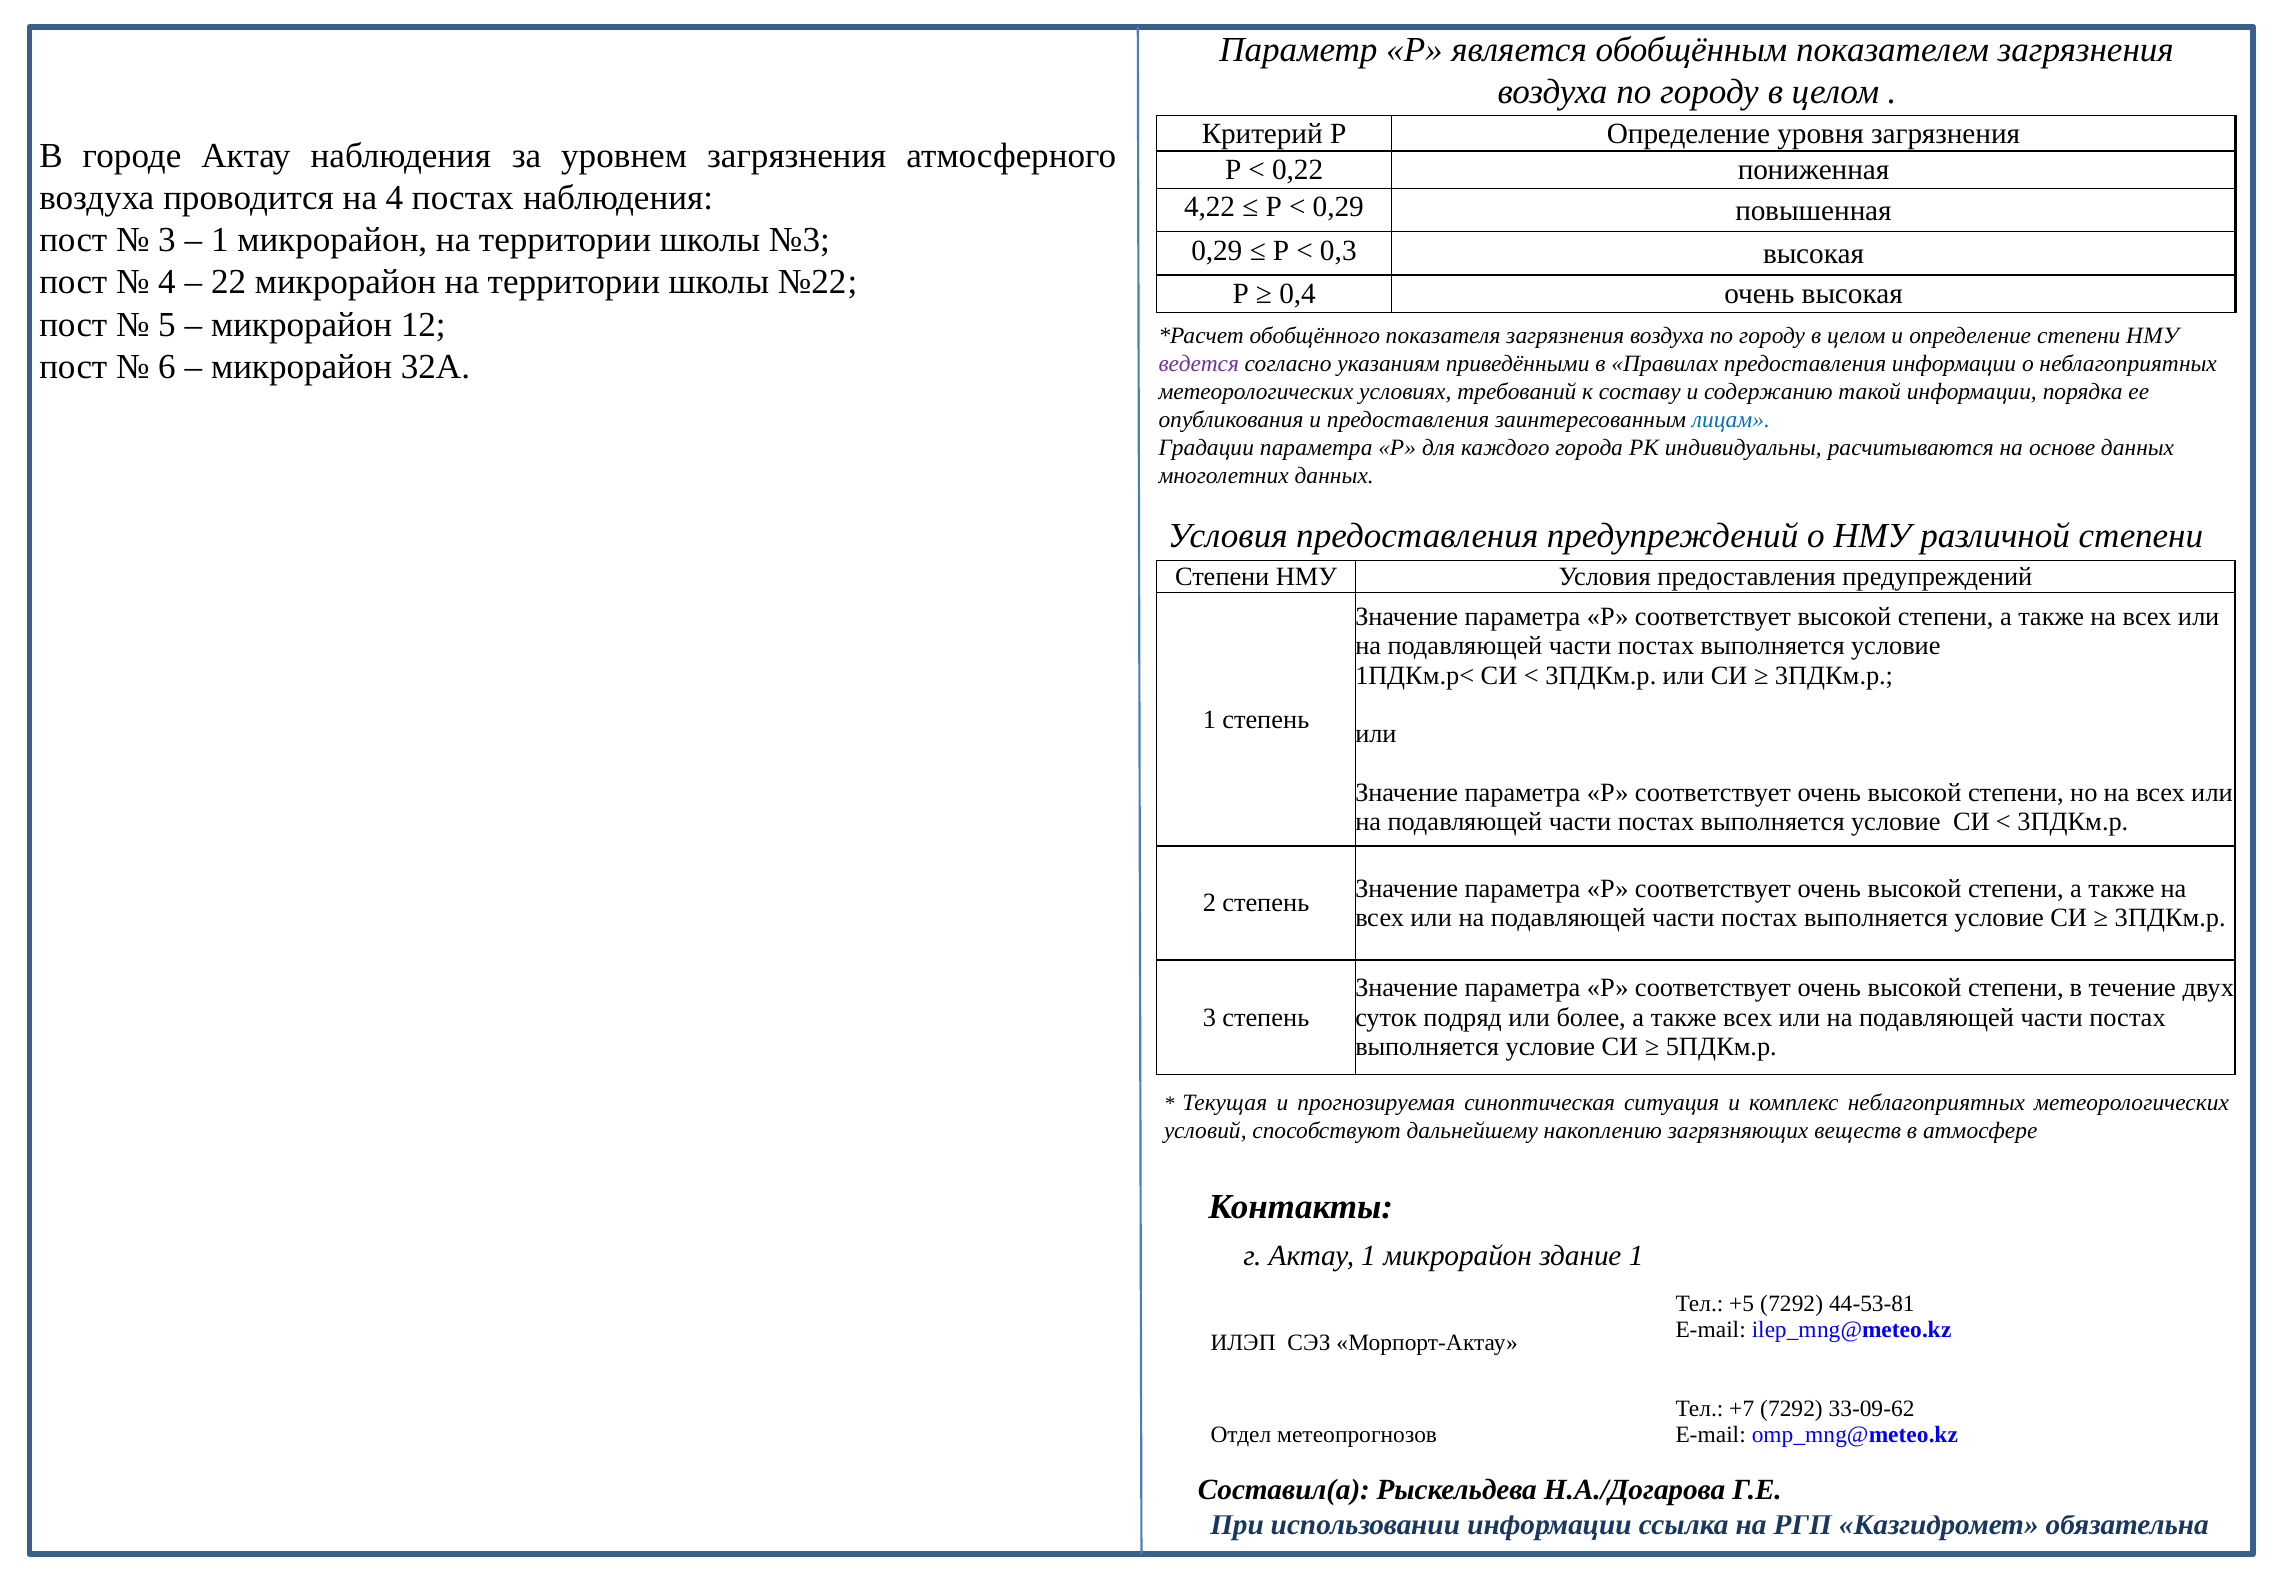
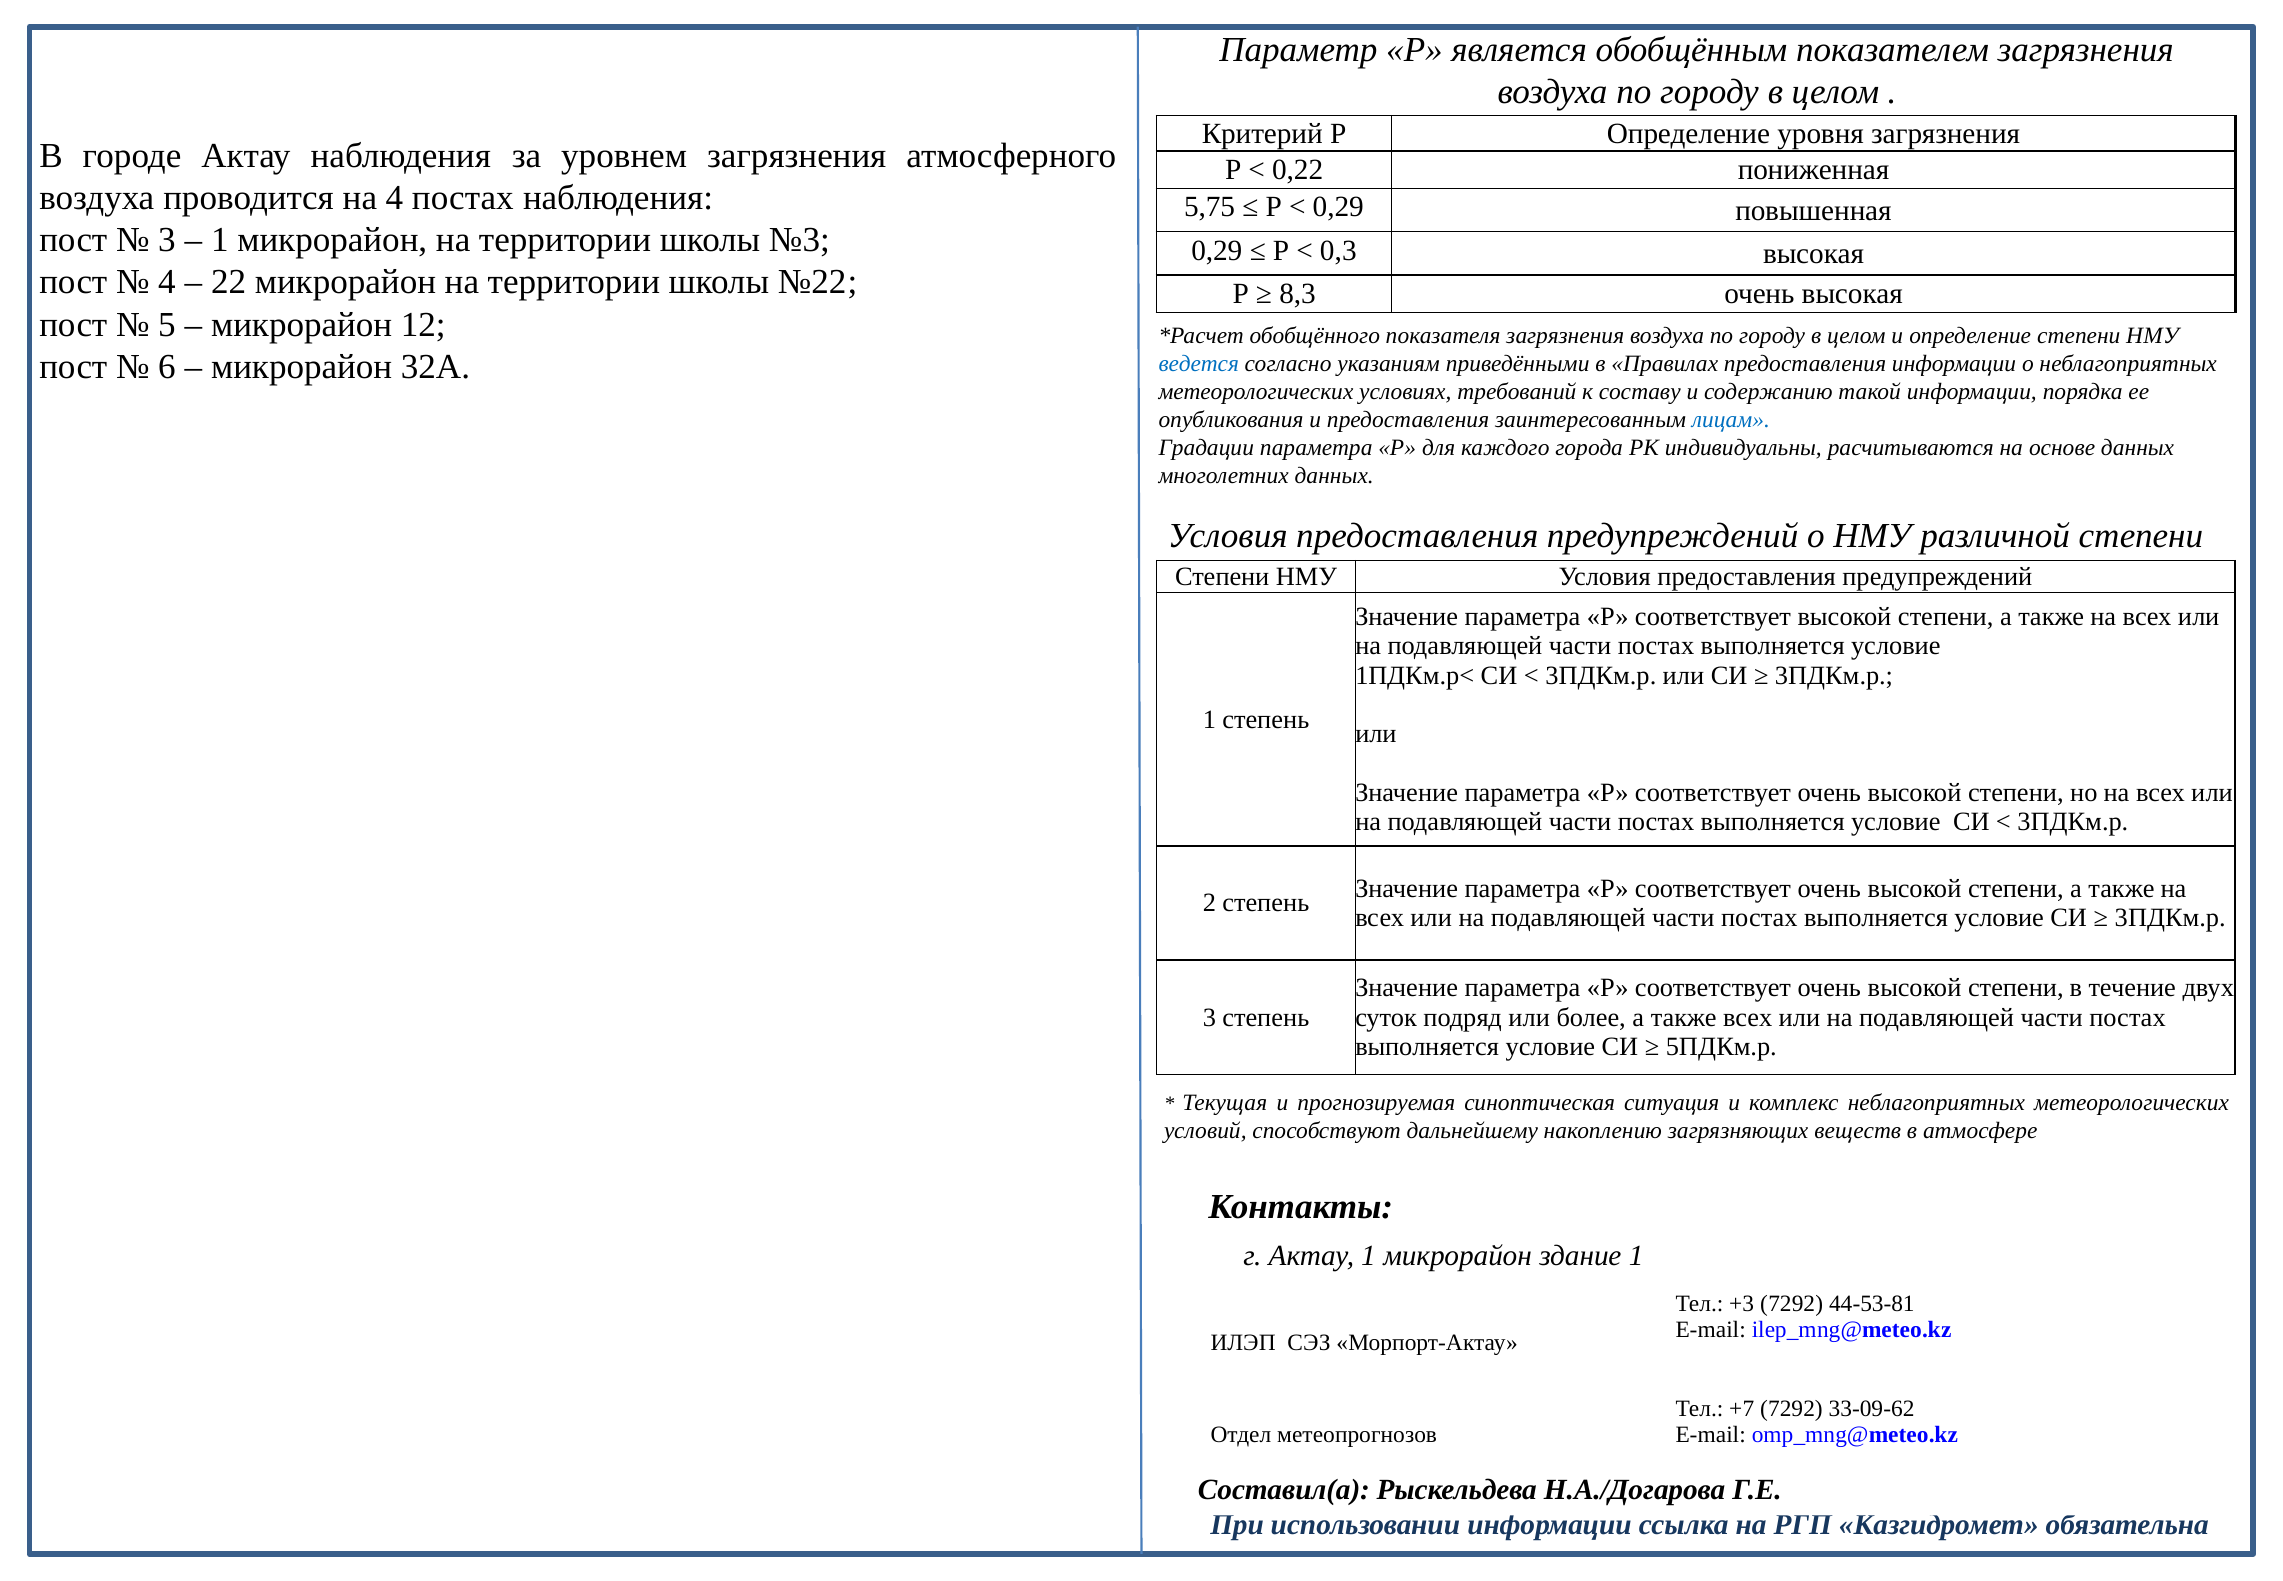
4,22: 4,22 -> 5,75 (1210, 207)
0,4: 0,4 -> 8,3 (1298, 293)
ведется colour: purple -> blue (1199, 363)
+5: +5 -> +3 (1742, 1303)
